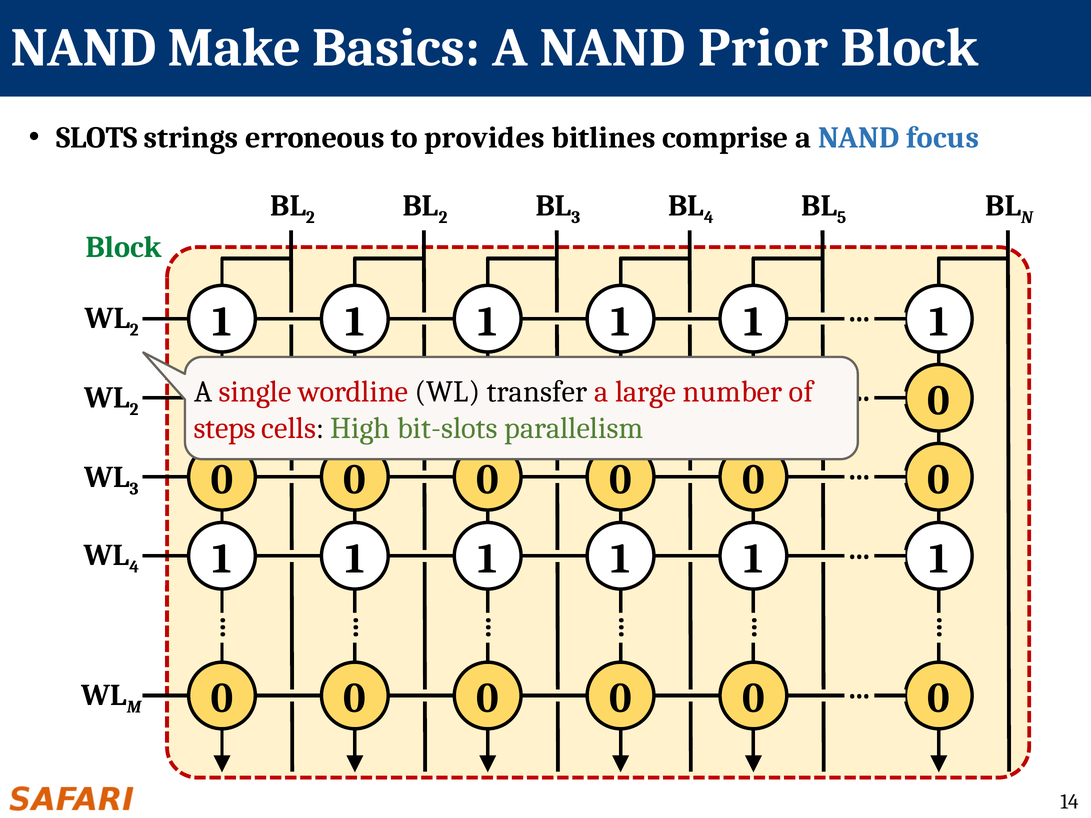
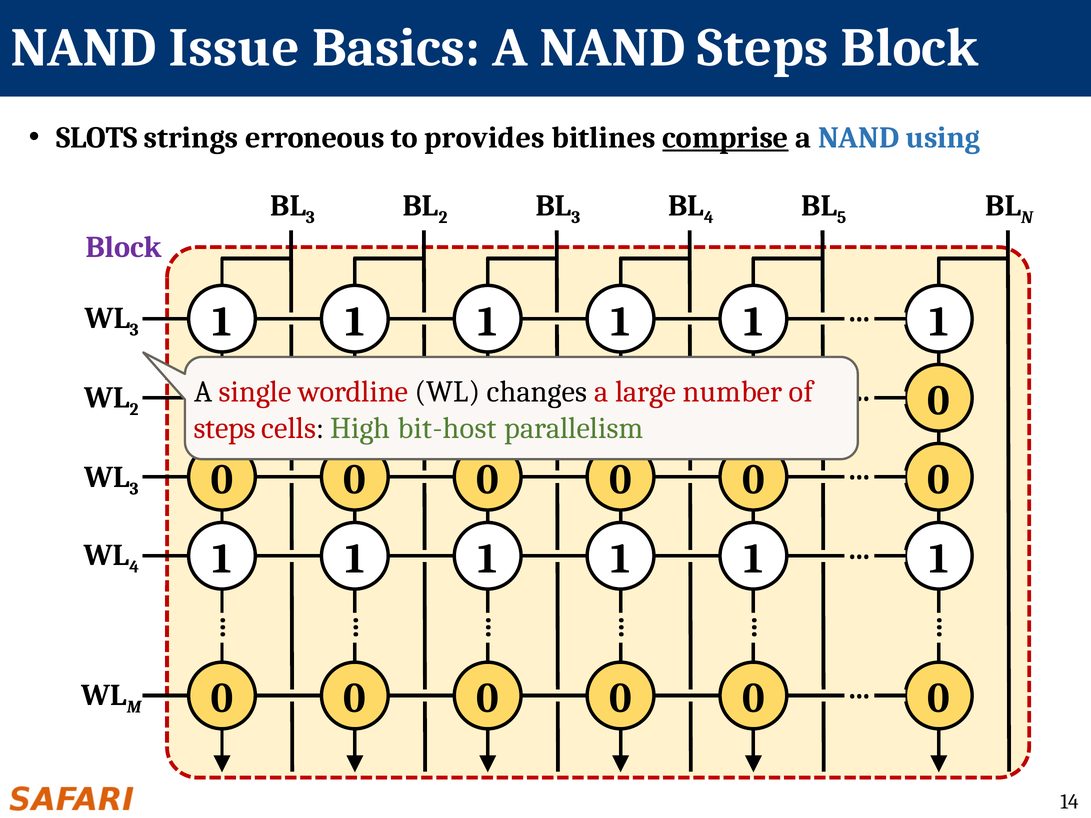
Make: Make -> Issue (234, 48)
NAND Prior: Prior -> Steps (763, 48)
comprise underline: none -> present (725, 138)
focus: focus -> using (943, 138)
2: 2 -> 3 (310, 218)
Block colour: green -> purple (124, 247)
2: 2 -> 3 (134, 330)
transfer: transfer -> changes (537, 392)
bit-slots: bit-slots -> bit-host (447, 428)
